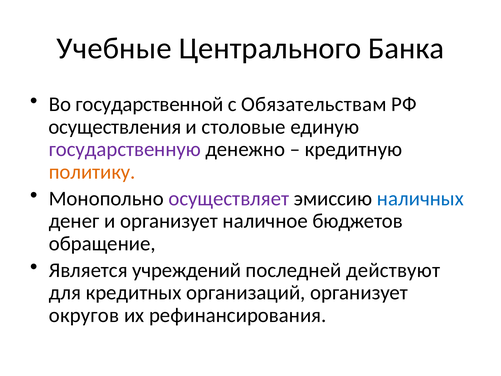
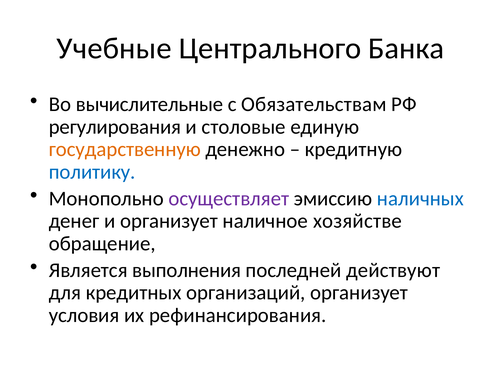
государственной: государственной -> вычислительные (150, 104)
осуществления: осуществления -> регулирования (115, 127)
государственную colour: purple -> orange (125, 149)
политику colour: orange -> blue (92, 172)
бюджетов: бюджетов -> хозяйстве (357, 221)
учреждений: учреждений -> выполнения (187, 270)
округов: округов -> условия (84, 315)
